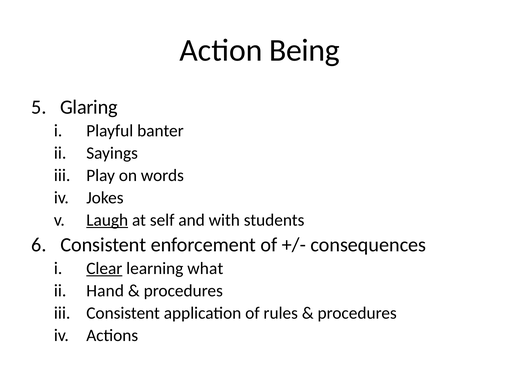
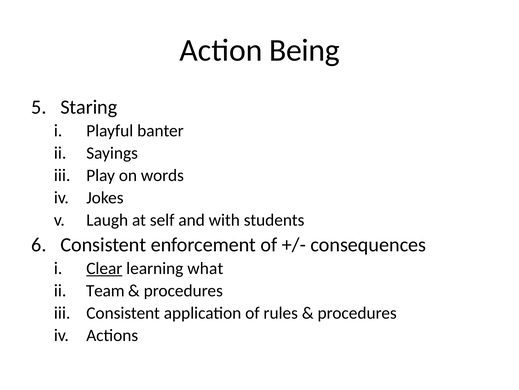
Glaring: Glaring -> Staring (89, 107)
Laugh underline: present -> none (107, 220)
Hand: Hand -> Team (105, 290)
